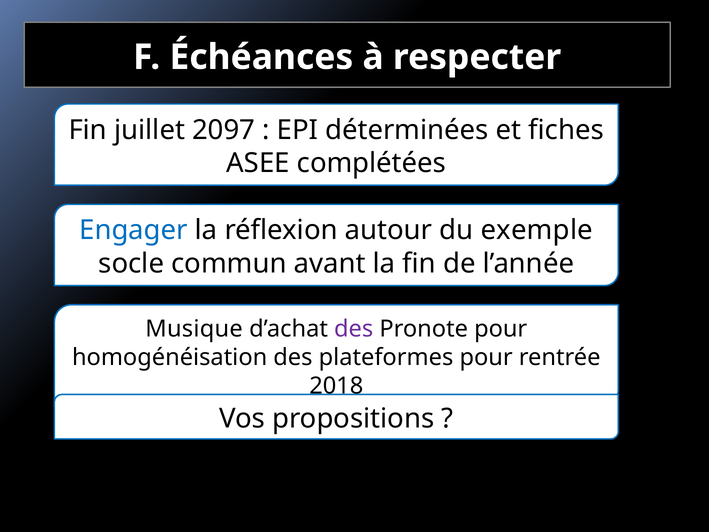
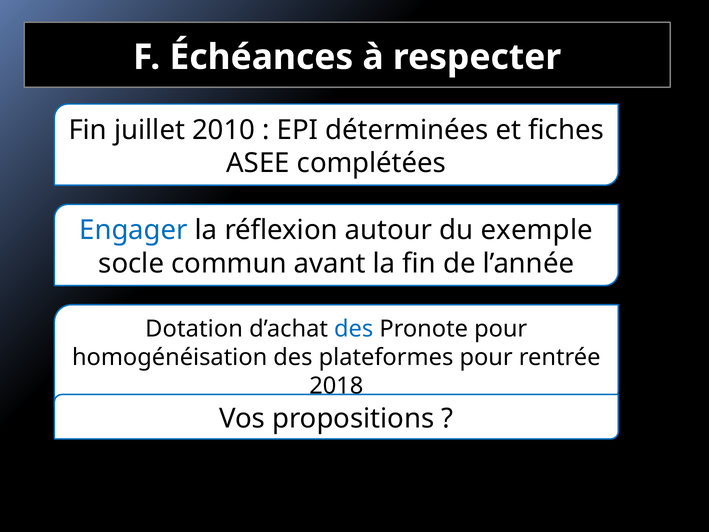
2097: 2097 -> 2010 (224, 130)
Musique: Musique -> Dotation (194, 329)
des colour: purple -> blue (354, 329)
